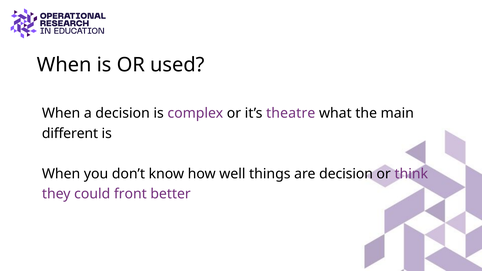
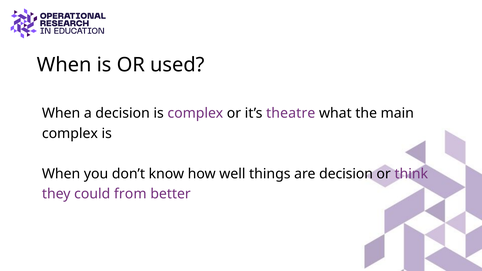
different: different -> complex (70, 134)
front: front -> from (130, 194)
